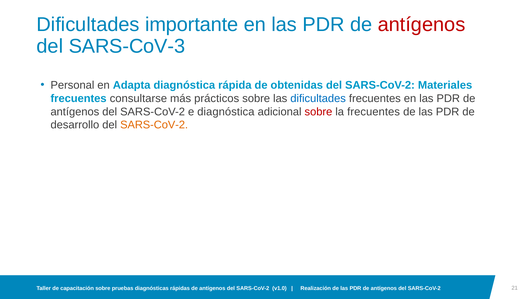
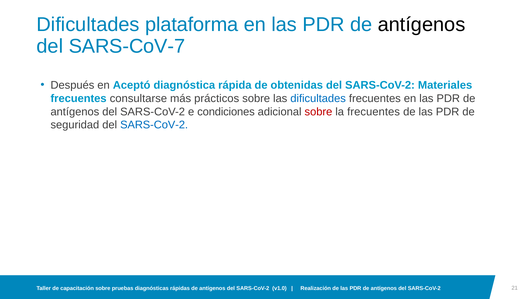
importante: importante -> plataforma (192, 25)
antígenos colour: red -> black (422, 25)
SARS-CoV-3: SARS-CoV-3 -> SARS-CoV-7 (127, 46)
Personal: Personal -> Después (72, 85)
Adapta: Adapta -> Aceptó (132, 85)
e diagnóstica: diagnóstica -> condiciones (226, 112)
desarrollo: desarrollo -> seguridad (75, 125)
SARS-CoV-2 colour: orange -> blue (154, 125)
